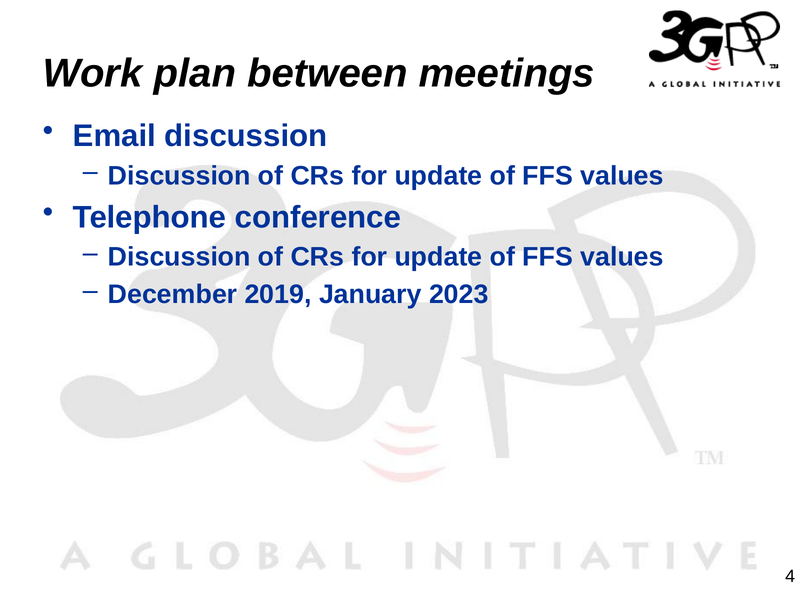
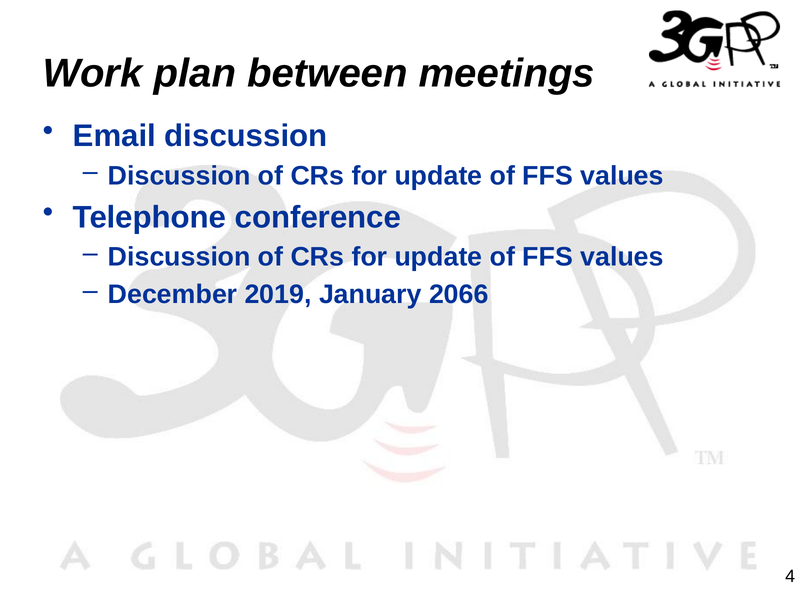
2023: 2023 -> 2066 (459, 295)
